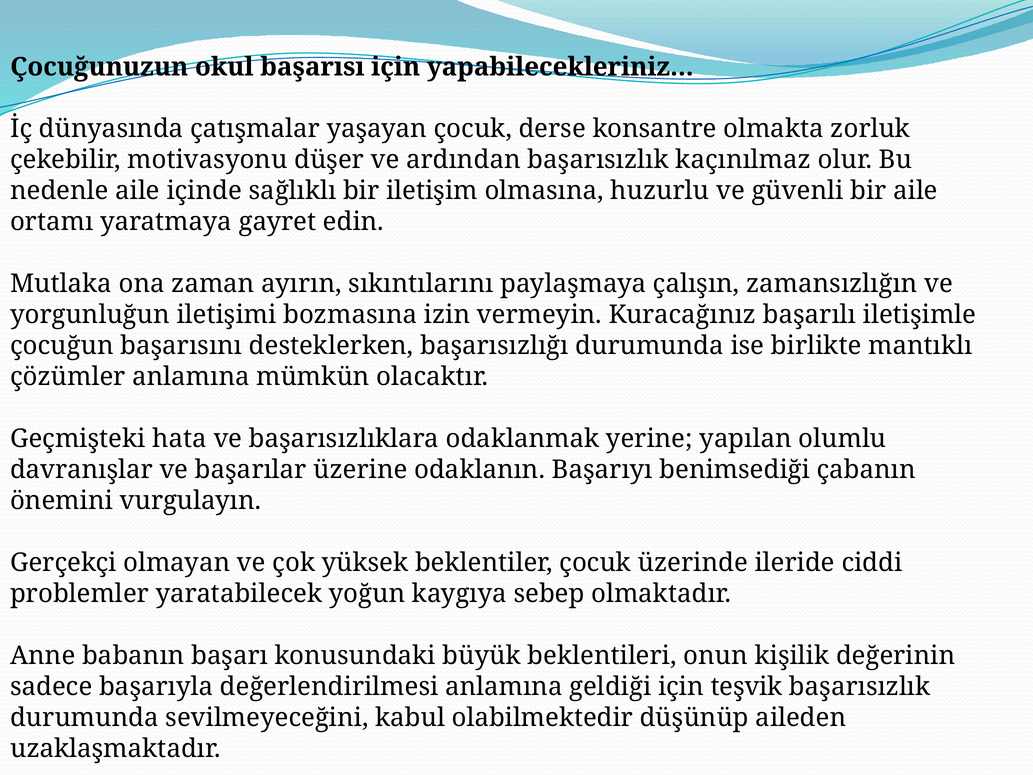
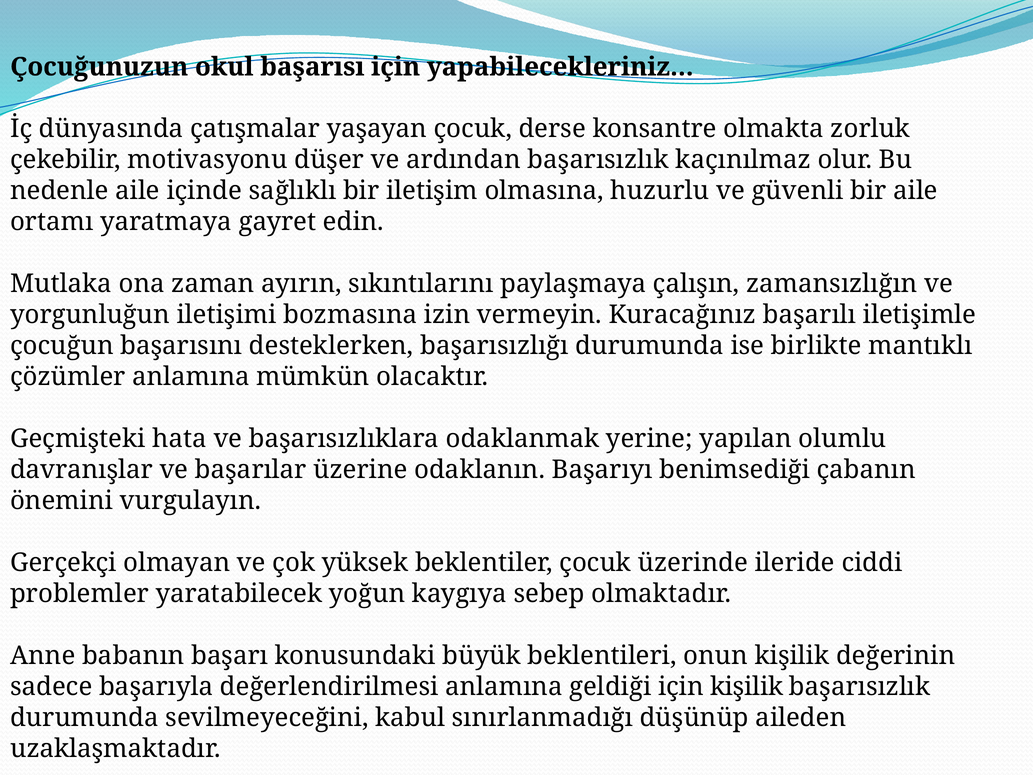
için teşvik: teşvik -> kişilik (747, 687)
olabilmektedir: olabilmektedir -> sınırlanmadığı (542, 718)
